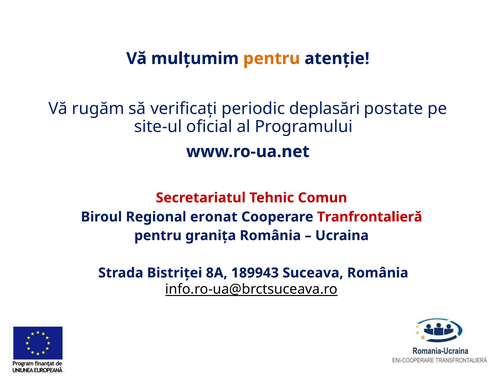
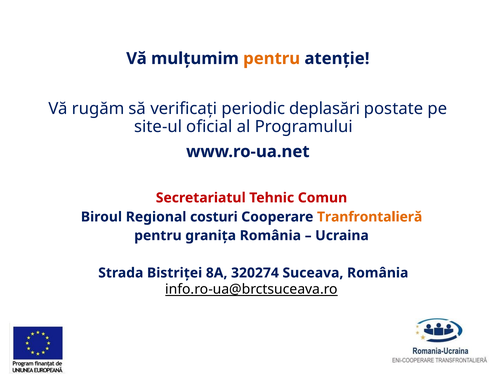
eronat: eronat -> costuri (214, 217)
Tranfrontalieră colour: red -> orange (370, 217)
189943: 189943 -> 320274 (255, 273)
